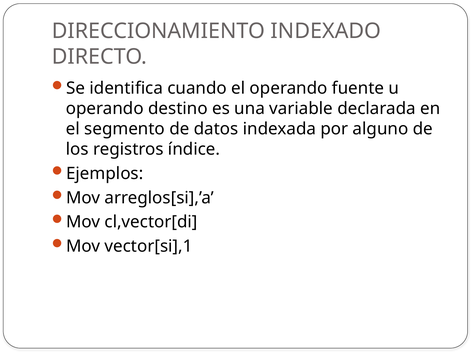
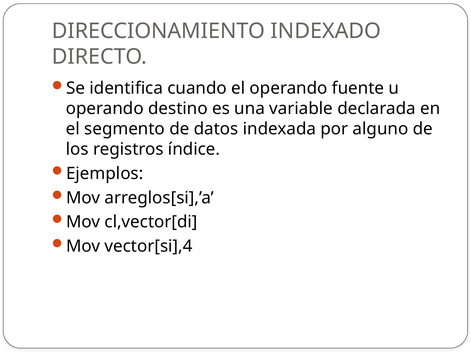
vector[si],1: vector[si],1 -> vector[si],4 (149, 246)
